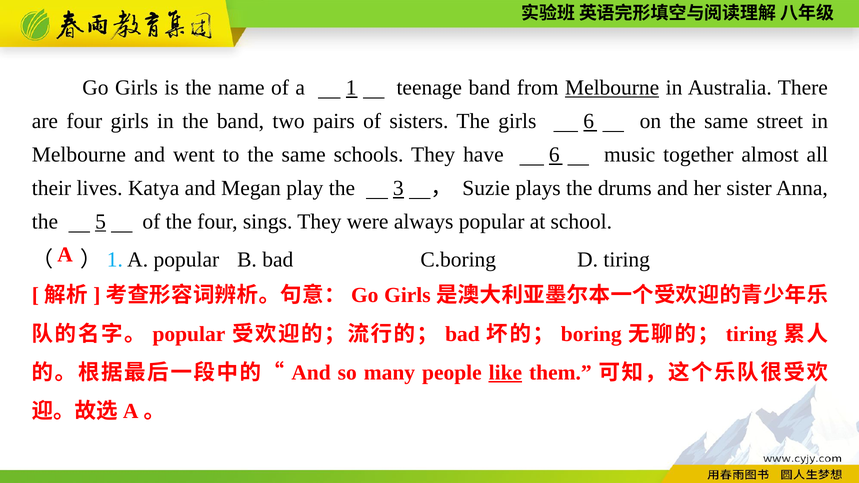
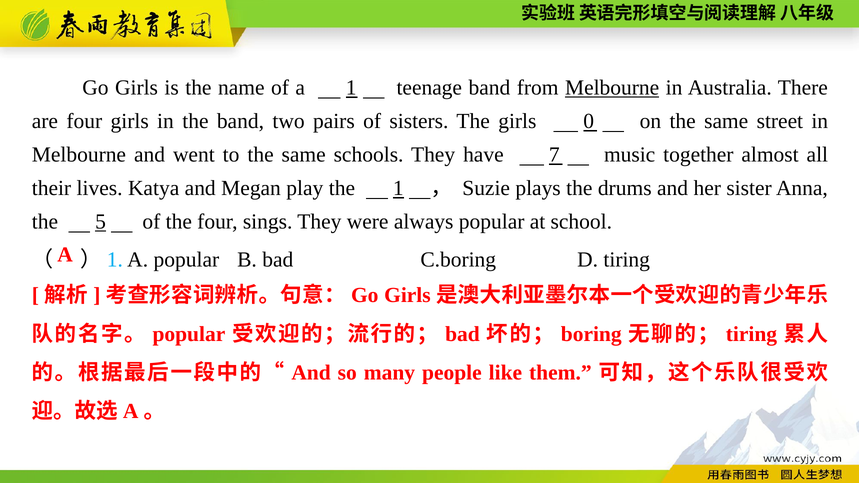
girls 6: 6 -> 0 (589, 121)
have 6: 6 -> 7 (554, 155)
the 3: 3 -> 1 (398, 188)
like underline: present -> none (505, 373)
